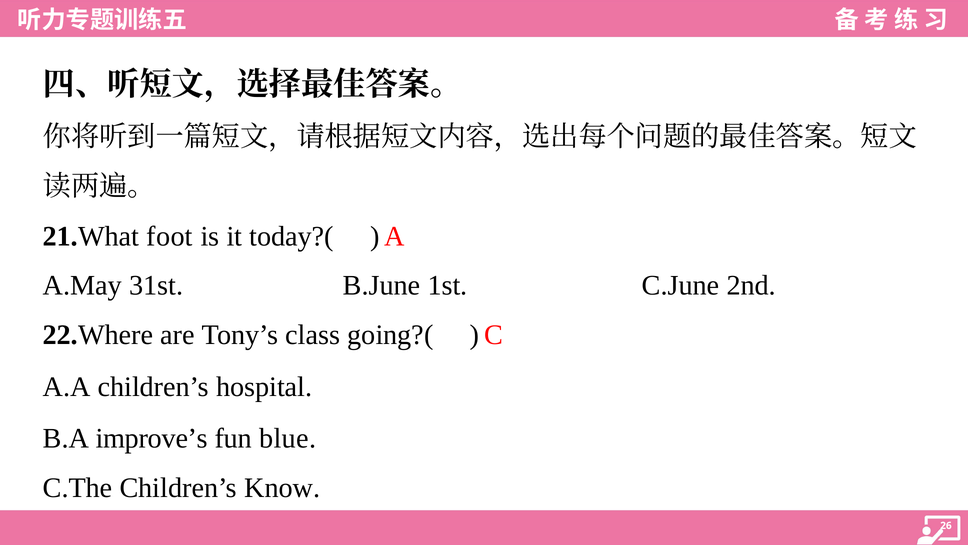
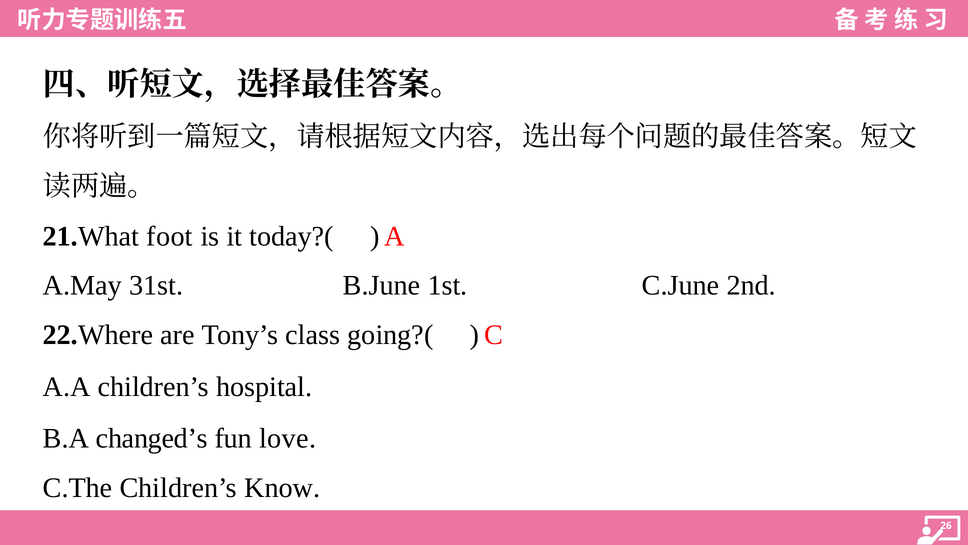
improve’s: improve’s -> changed’s (152, 438)
blue: blue -> love (288, 438)
